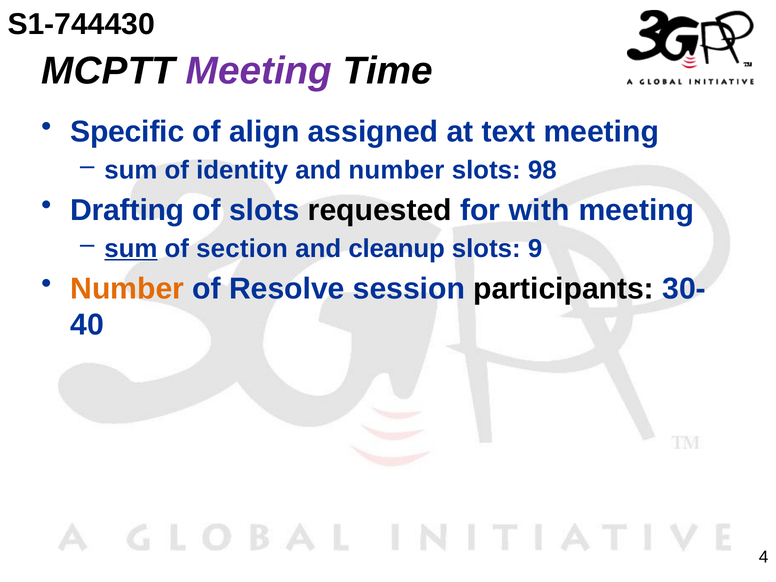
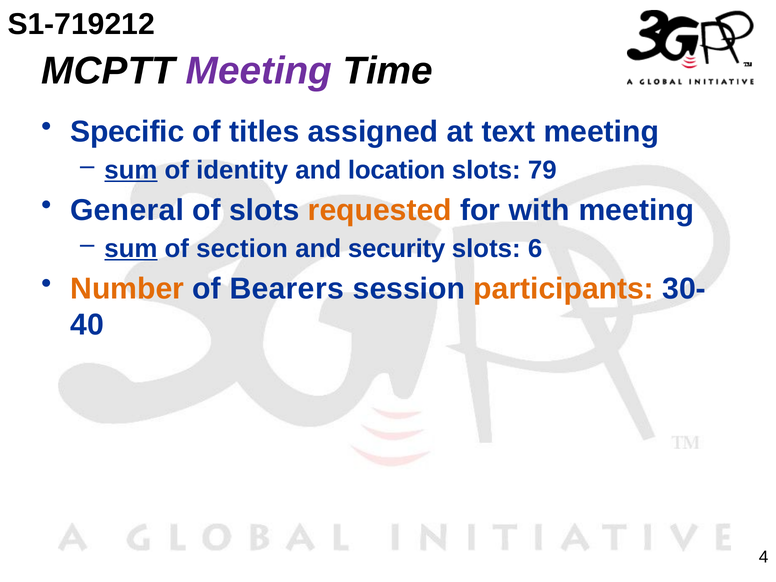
S1-744430: S1-744430 -> S1-719212 (81, 24)
align: align -> titles (264, 132)
sum underline: none -> present (131, 170)
and number: number -> location (397, 170)
98: 98 -> 79 (542, 170)
Drafting: Drafting -> General (127, 210)
requested colour: black -> orange (380, 210)
cleanup: cleanup -> security (397, 249)
9: 9 -> 6 (535, 249)
Resolve: Resolve -> Bearers (287, 289)
participants colour: black -> orange (564, 289)
